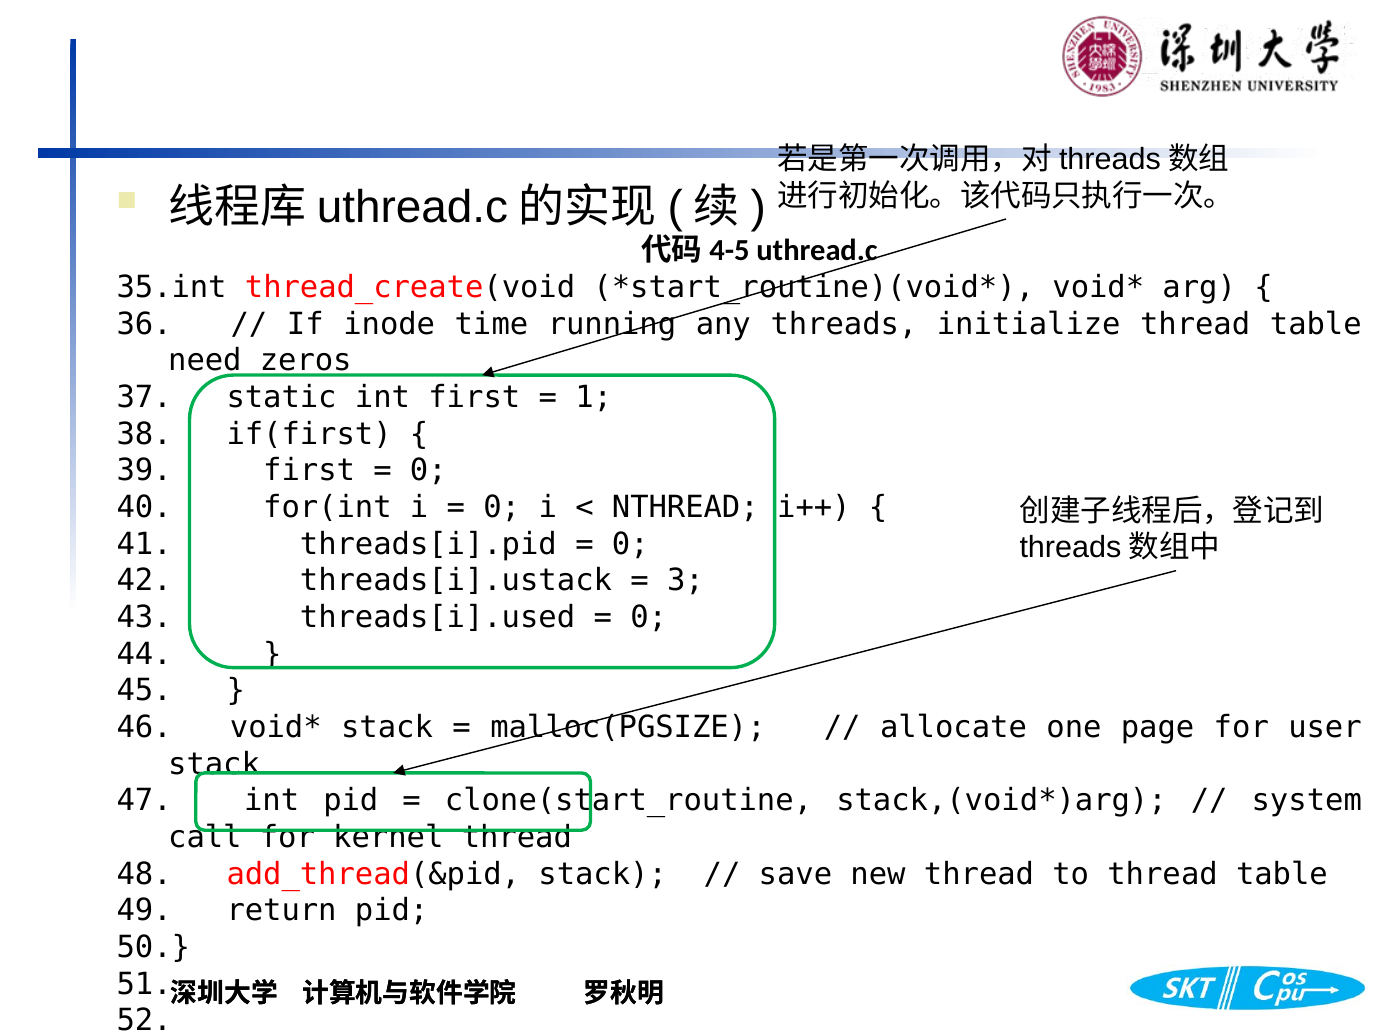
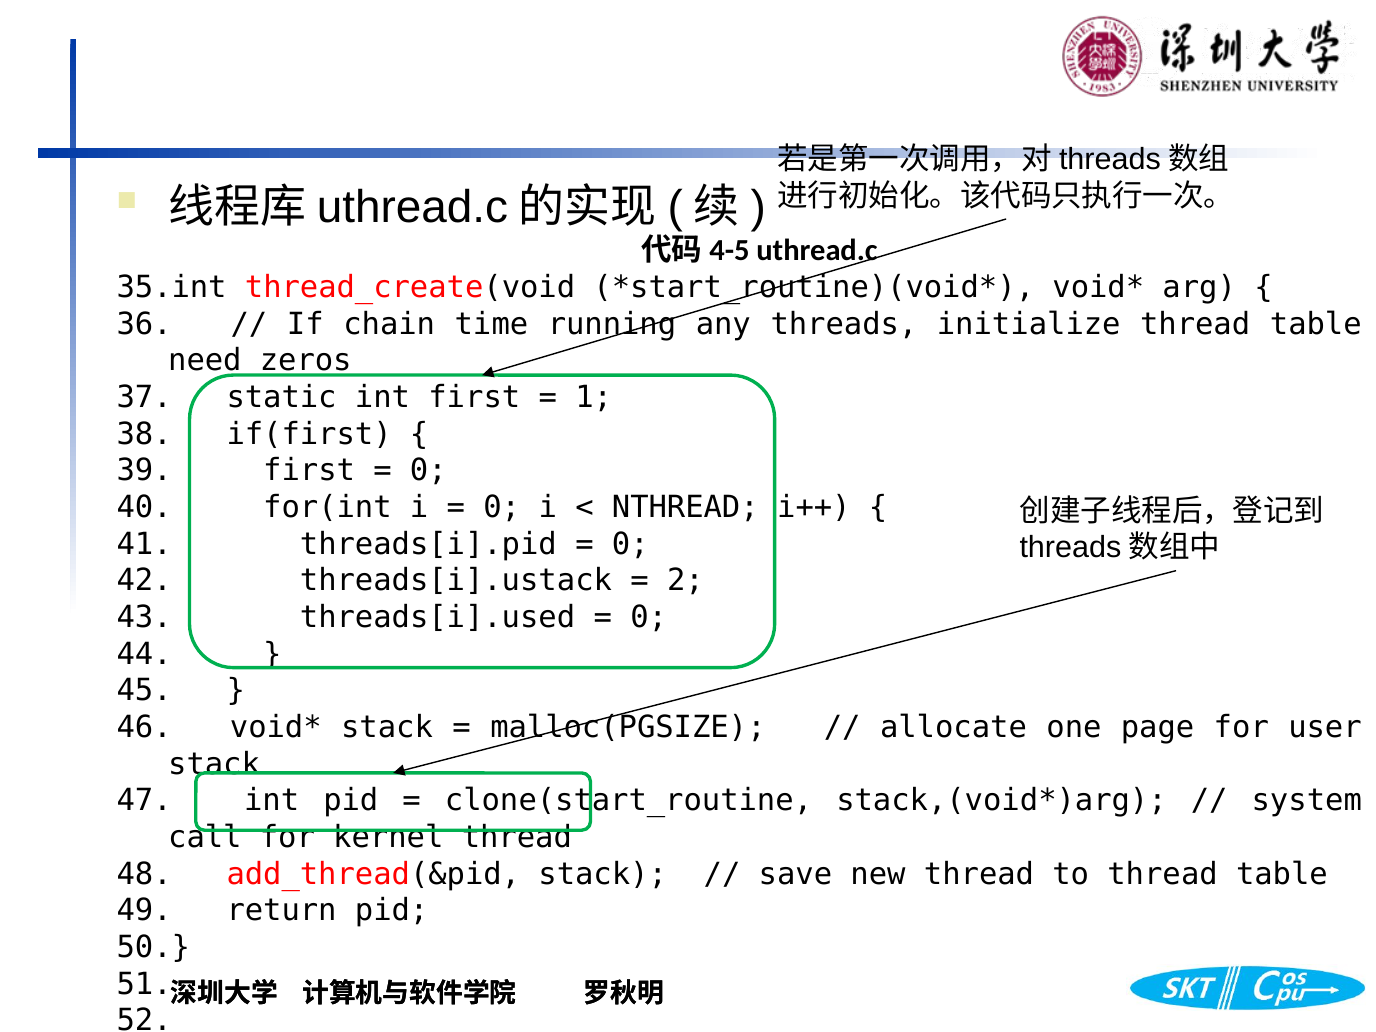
inode: inode -> chain (389, 324)
3: 3 -> 2 (685, 581)
